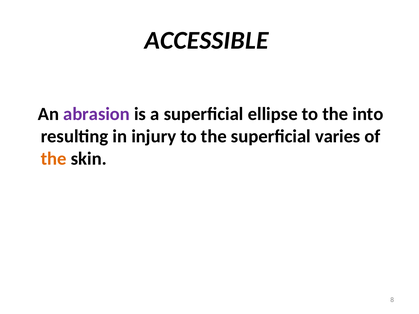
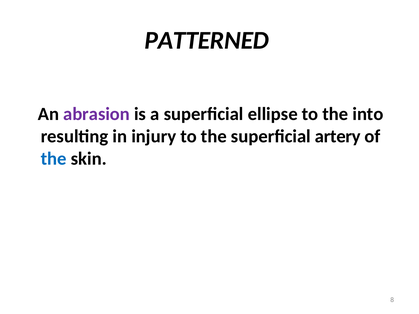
ACCESSIBLE: ACCESSIBLE -> PATTERNED (207, 41)
varies: varies -> artery (338, 136)
the colour: orange -> blue (54, 159)
